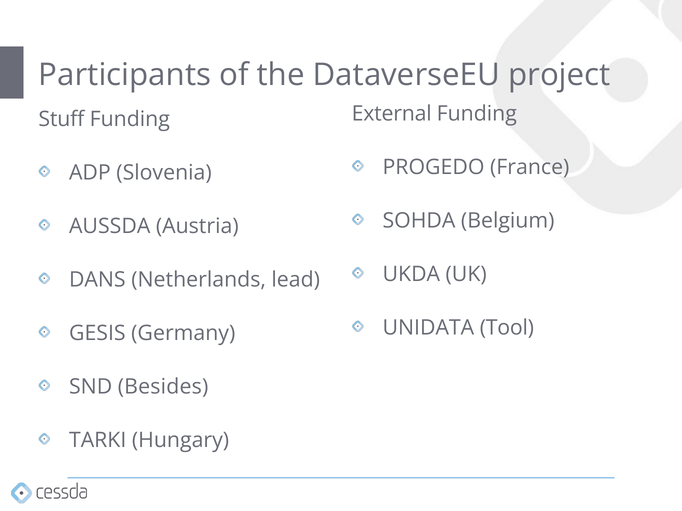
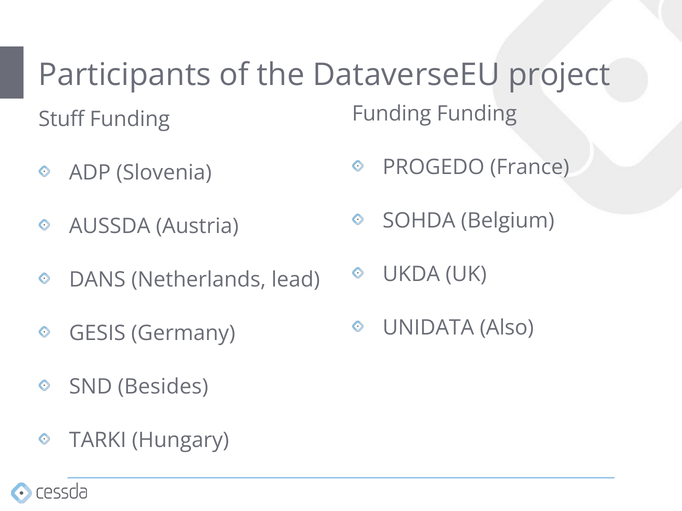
External: External -> Funding (392, 114)
Tool: Tool -> Also (507, 328)
